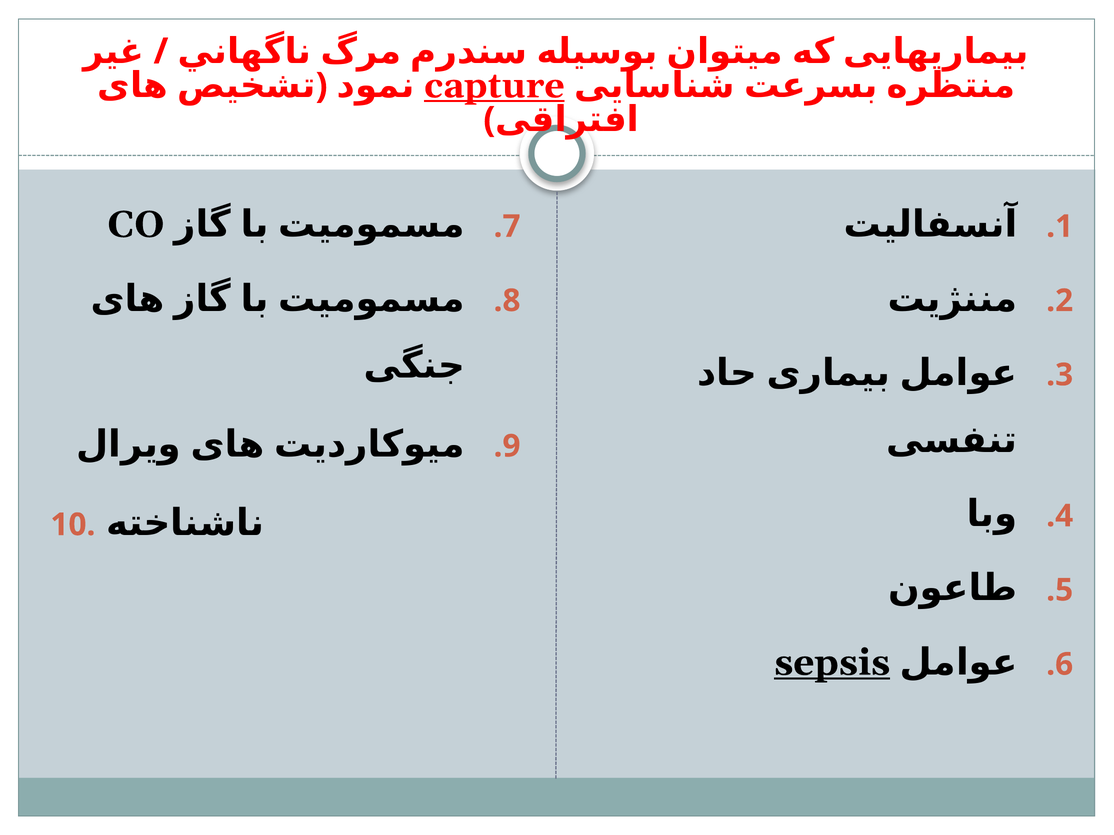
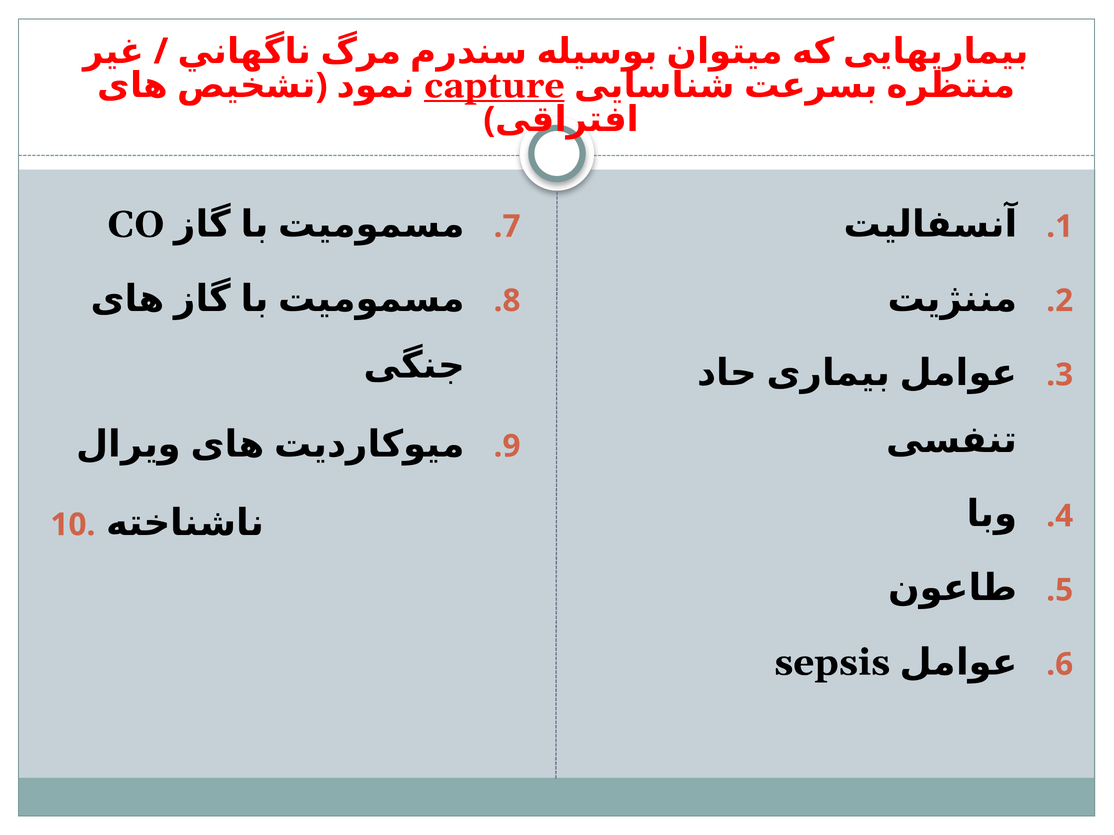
sepsis underline: present -> none (832, 663)
